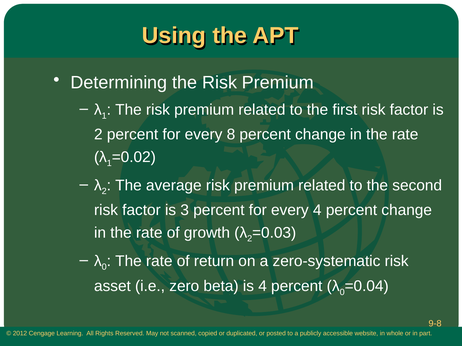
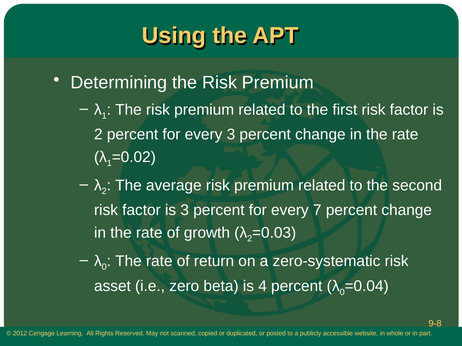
every 8: 8 -> 3 (231, 135)
every 4: 4 -> 7 (317, 210)
